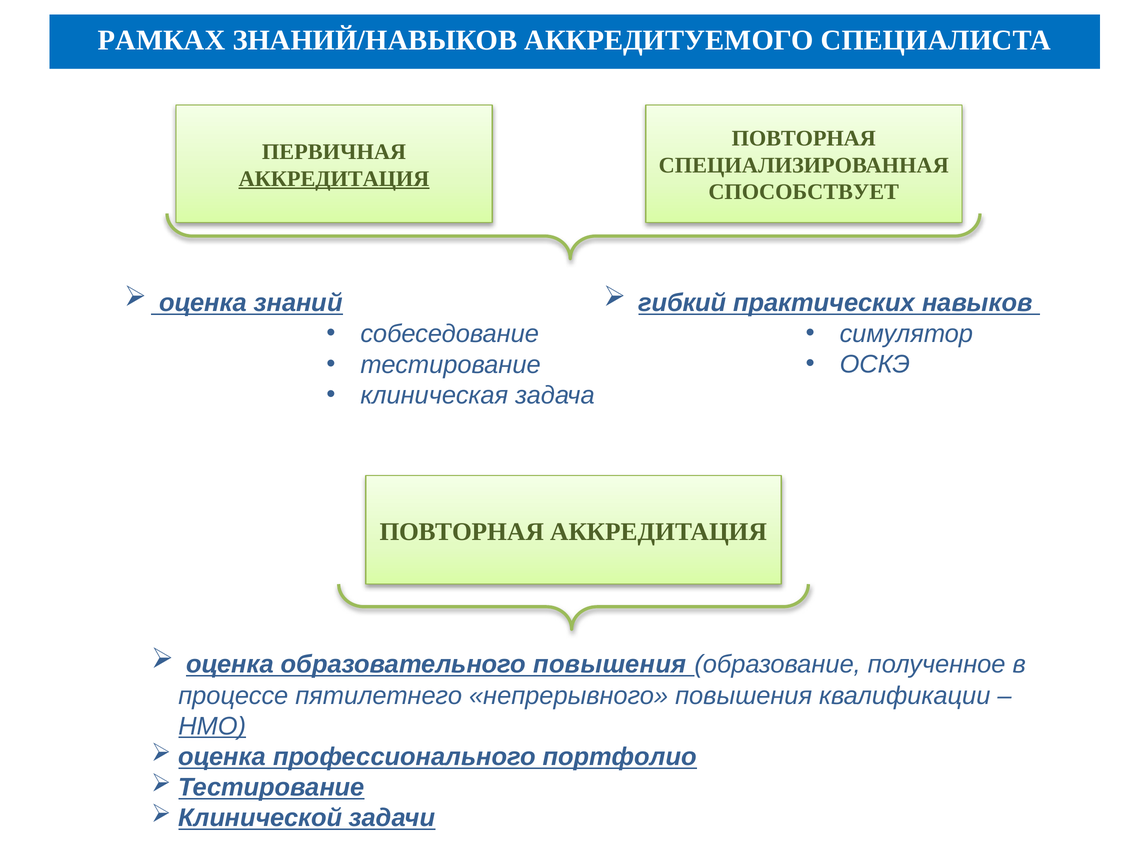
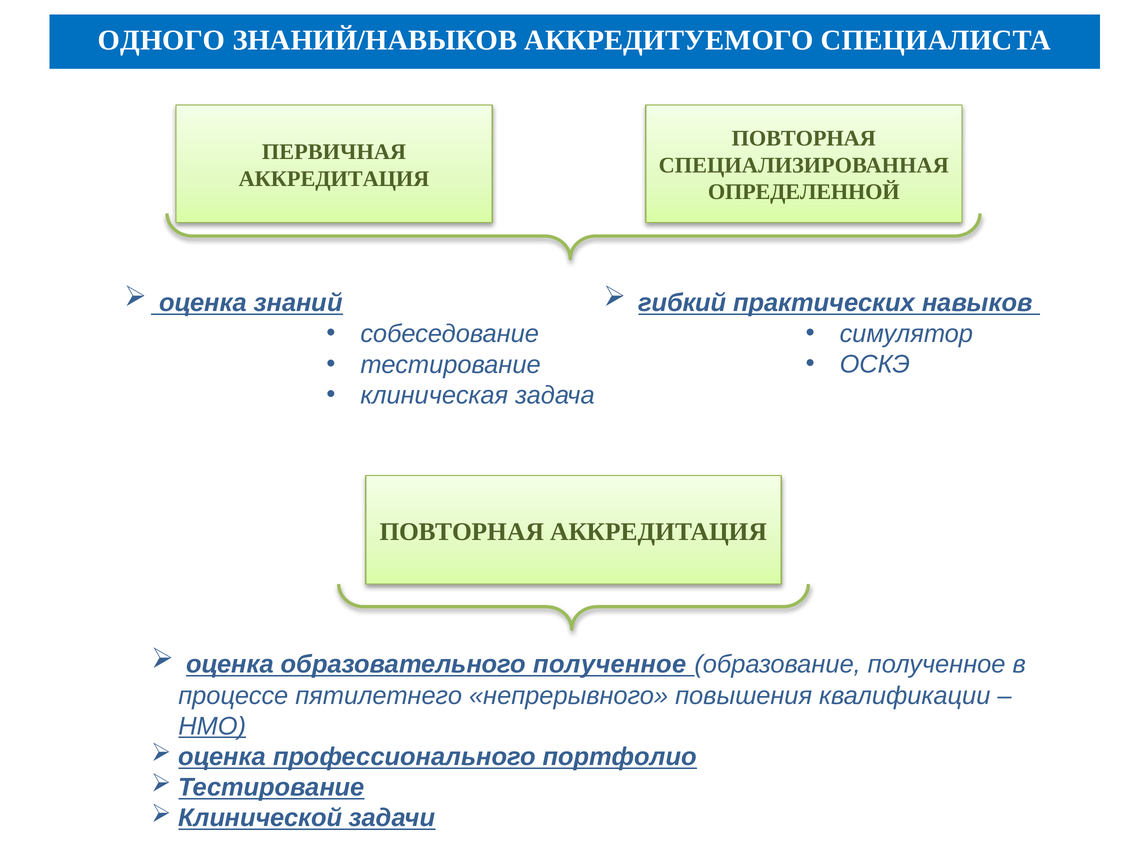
РАМКАХ: РАМКАХ -> ОДНОГО (162, 40)
АККРЕДИТАЦИЯ underline: present -> none (334, 179)
СПОСОБСТВУЕТ: СПОСОБСТВУЕТ -> ОПРЕДЕЛЕННОЙ (804, 192)
образовательного повышения: повышения -> полученное (610, 664)
